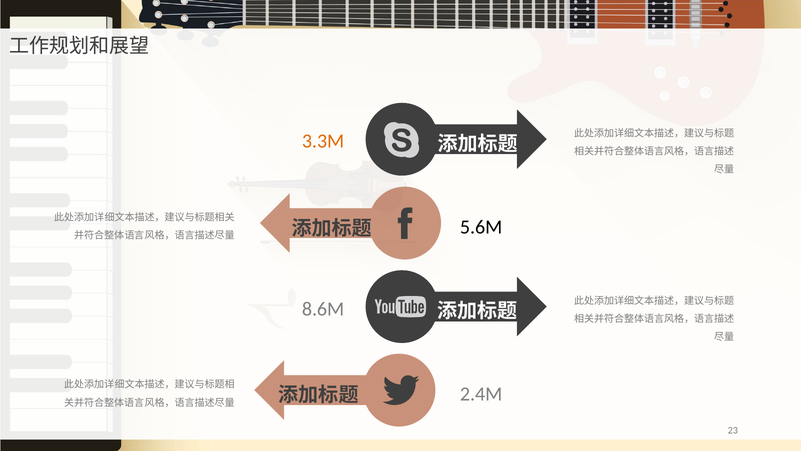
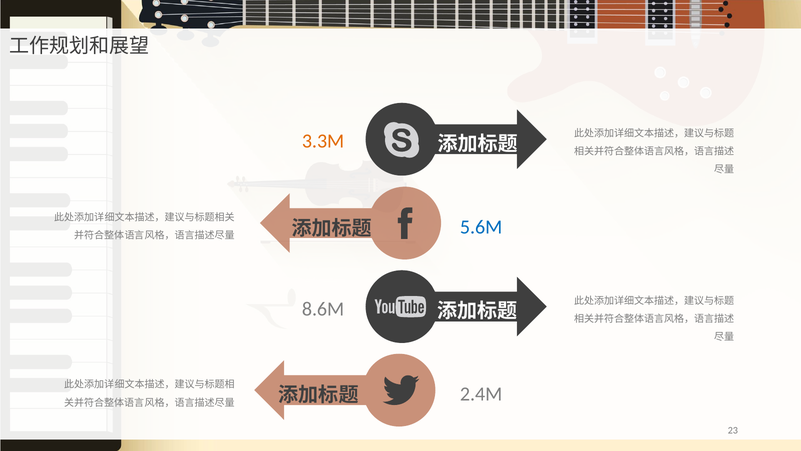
5.6M colour: black -> blue (481, 227)
